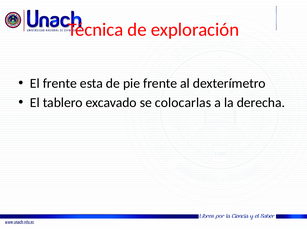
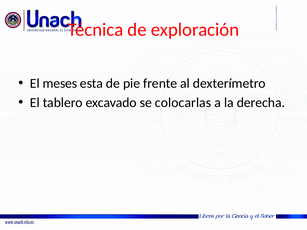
El frente: frente -> meses (60, 84)
